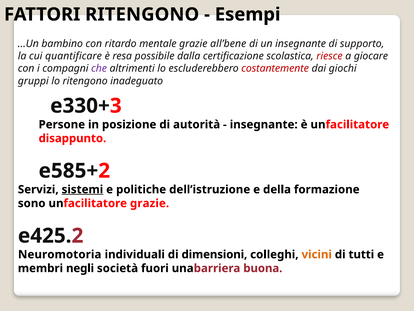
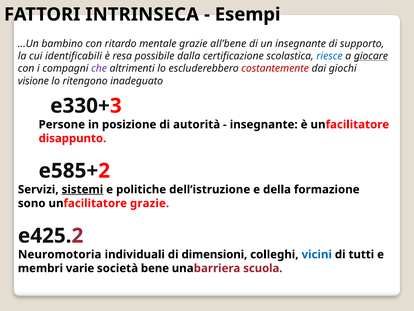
FATTORI RITENGONO: RITENGONO -> INTRINSECA (142, 14)
quantificare: quantificare -> identificabili (74, 56)
riesce colour: red -> blue (330, 56)
giocare underline: none -> present (371, 56)
gruppi: gruppi -> visione (33, 81)
vicini colour: orange -> blue (317, 254)
negli: negli -> varie (80, 268)
fuori: fuori -> bene (155, 268)
buona: buona -> scuola (263, 268)
